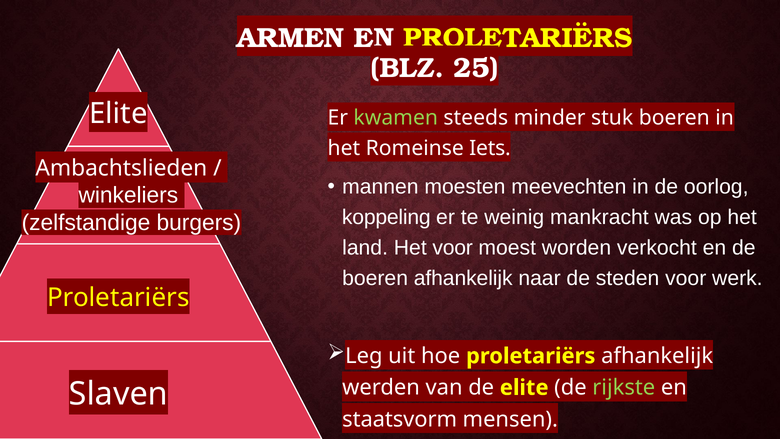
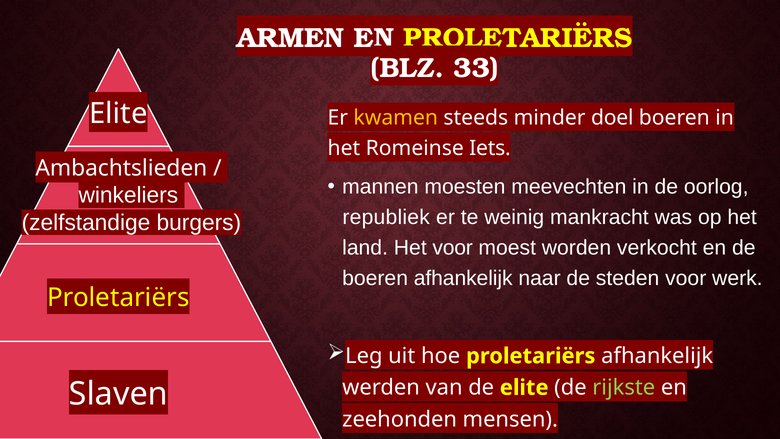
25: 25 -> 33 (476, 68)
kwamen colour: light green -> yellow (396, 118)
stuk: stuk -> doel (612, 118)
koppeling: koppeling -> republiek (386, 217)
staatsvorm: staatsvorm -> zeehonden (400, 419)
